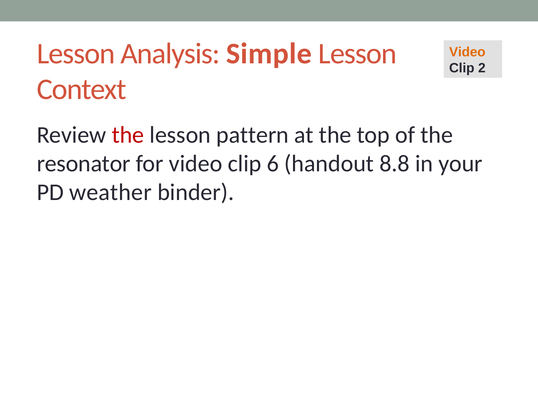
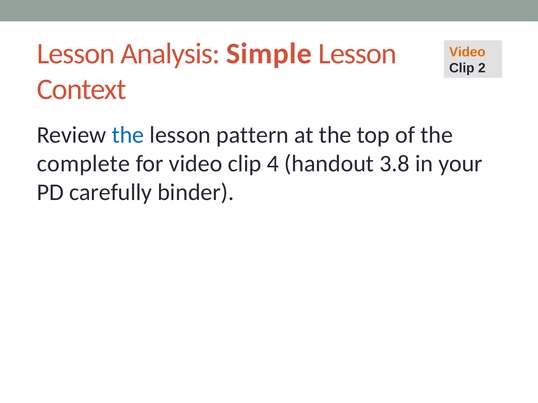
the colour: red -> blue (128, 135)
resonator: resonator -> complete (83, 164)
6: 6 -> 4 (273, 164)
8.8: 8.8 -> 3.8 (394, 164)
weather: weather -> carefully (111, 193)
